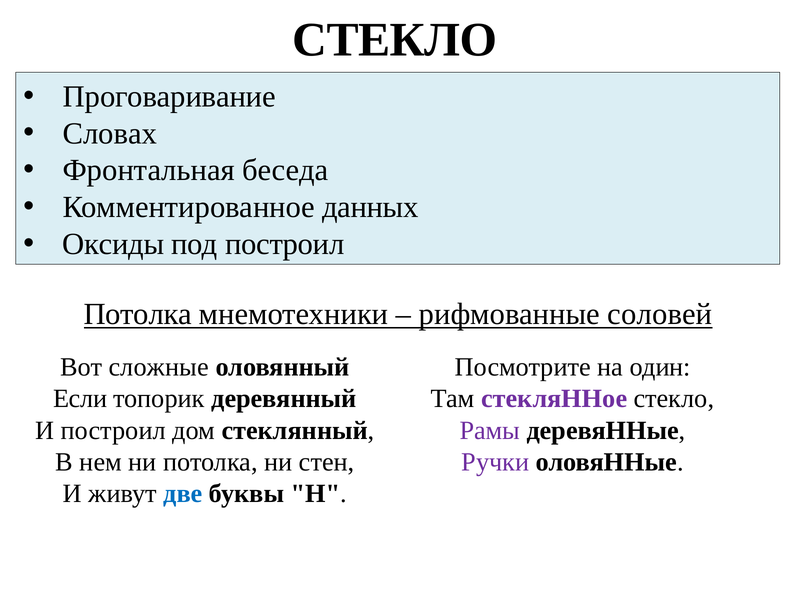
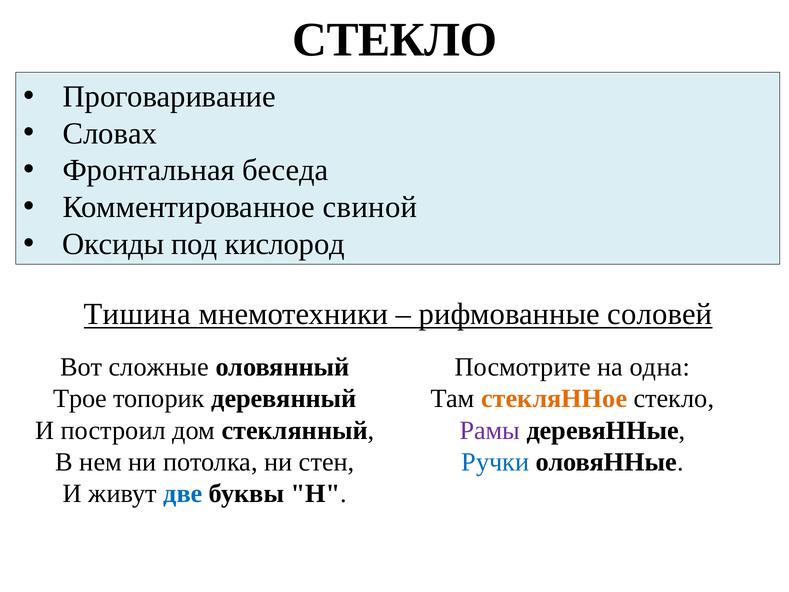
данных: данных -> свиной (370, 207)
под построил: построил -> кислород (285, 244)
Потолка: Потолка -> Тишина (137, 314)
один: один -> одна (660, 367)
Если: Если -> Трое (80, 399)
стекляННое colour: purple -> orange (554, 399)
Ручки colour: purple -> blue (495, 462)
